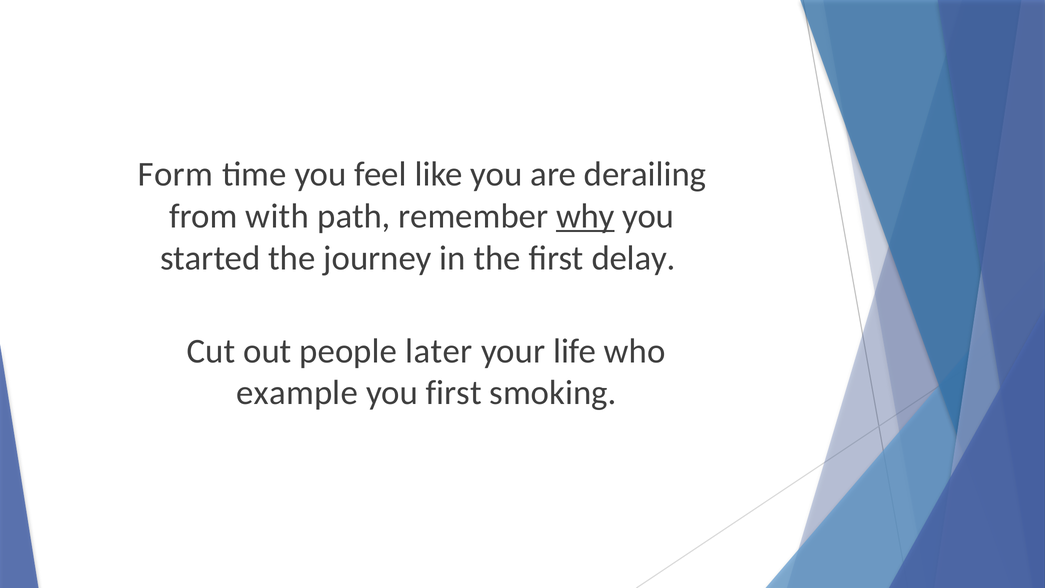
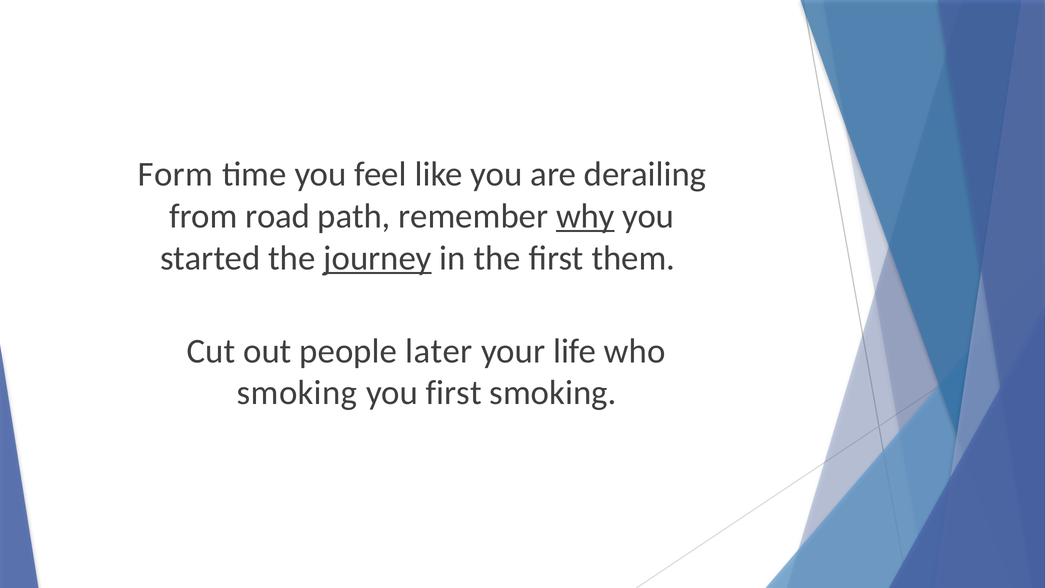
with: with -> road (278, 216)
journey underline: none -> present (378, 258)
delay: delay -> them (633, 258)
example: example -> smoking (297, 393)
